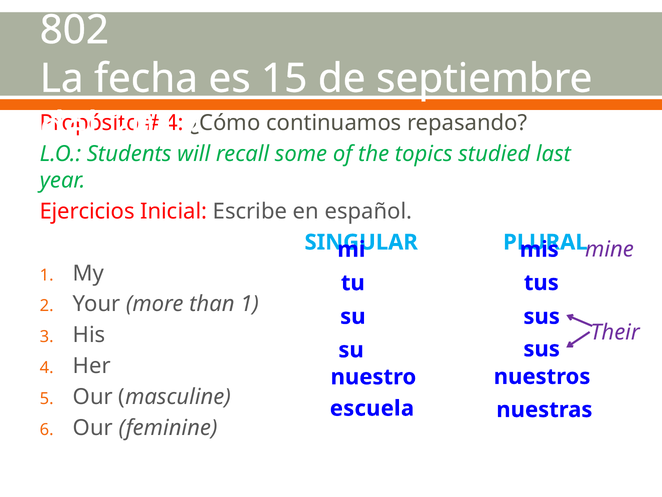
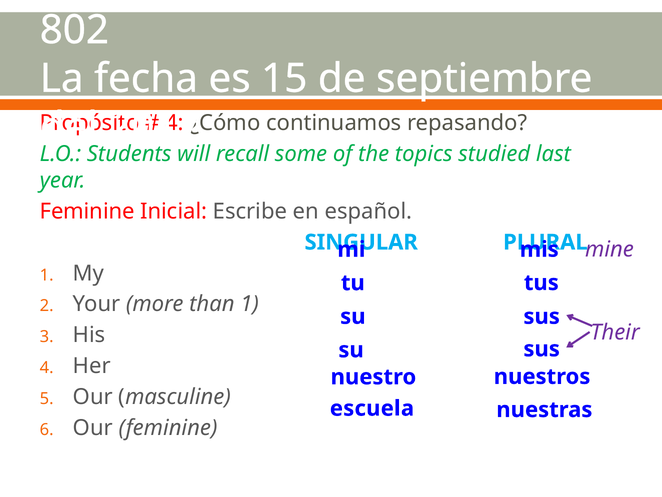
Ejercicios: Ejercicios -> Feminine (87, 211)
